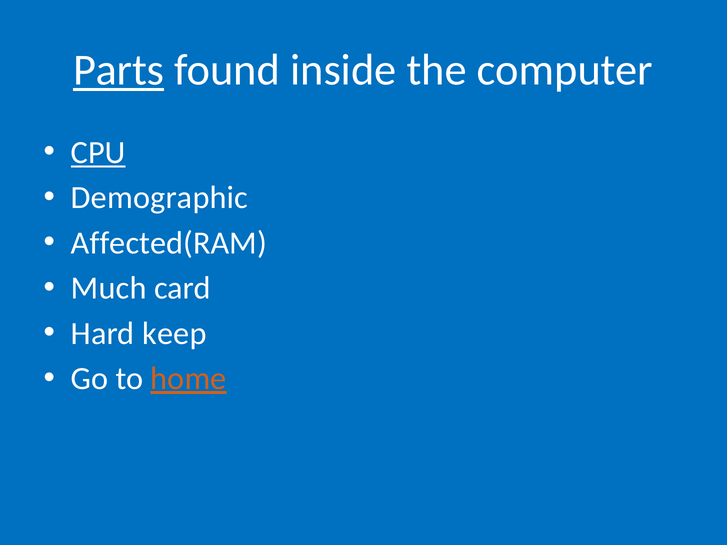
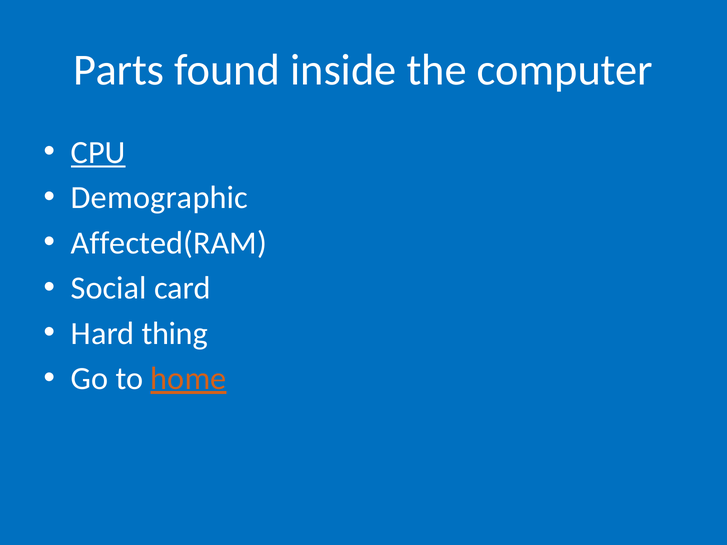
Parts underline: present -> none (119, 70)
Much: Much -> Social (109, 288)
keep: keep -> thing (175, 334)
